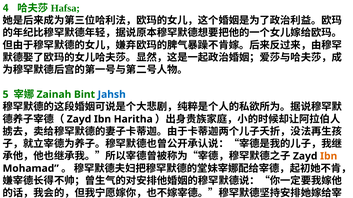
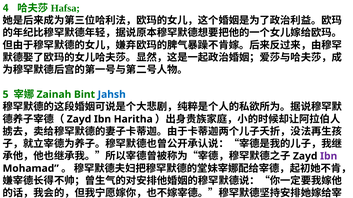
Ibn colour: orange -> purple (329, 157)
